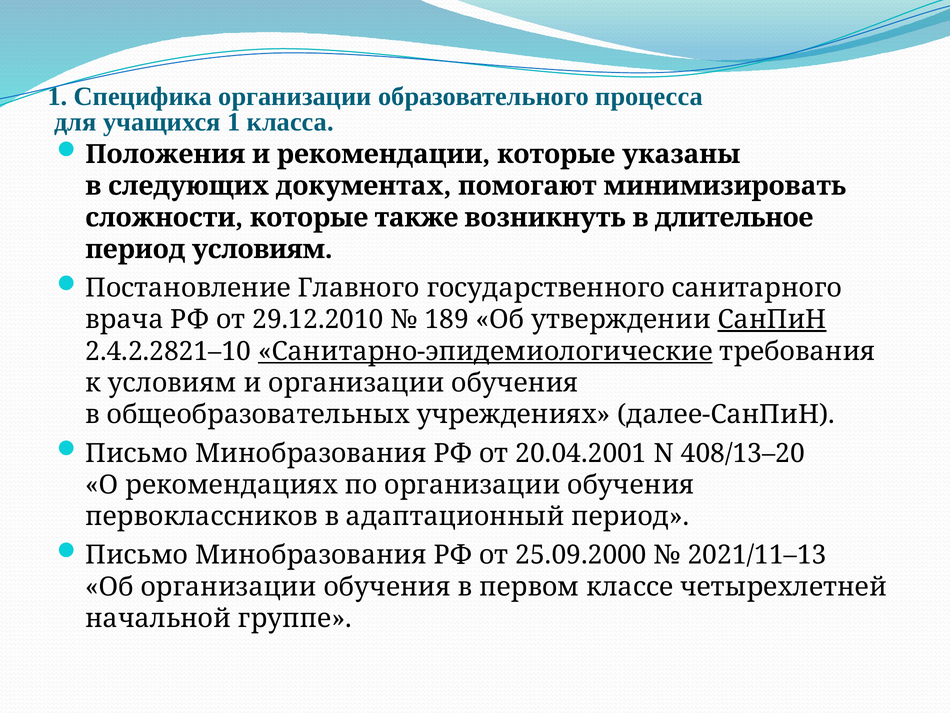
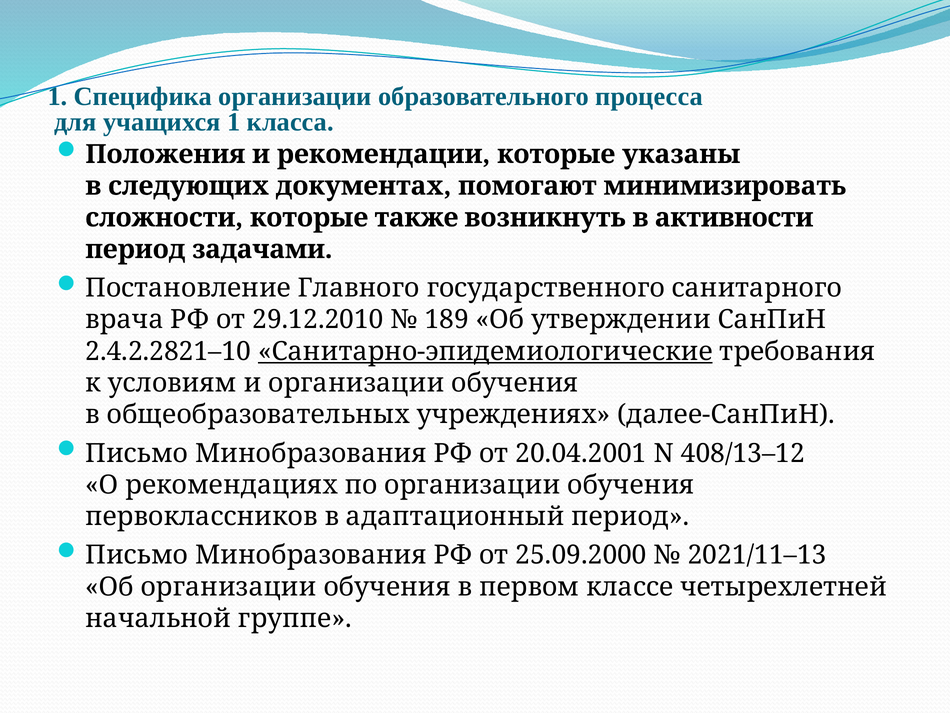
длительное: длительное -> активности (734, 218)
период условиям: условиям -> задачами (262, 249)
СанПиН underline: present -> none (772, 319)
408/13–20: 408/13–20 -> 408/13–12 (743, 453)
